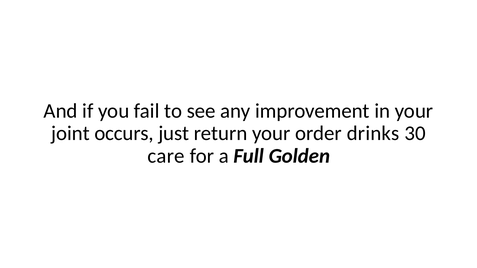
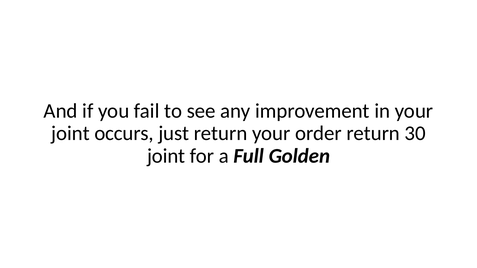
order drinks: drinks -> return (373, 133)
care: care -> joint (166, 156)
